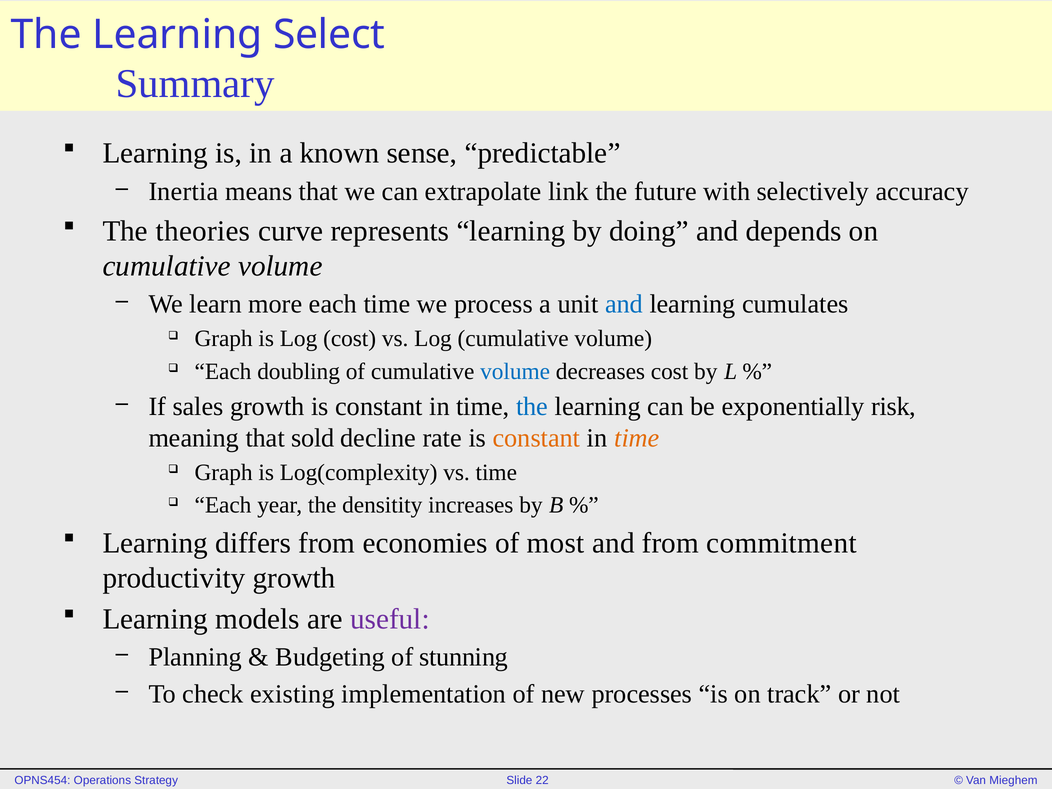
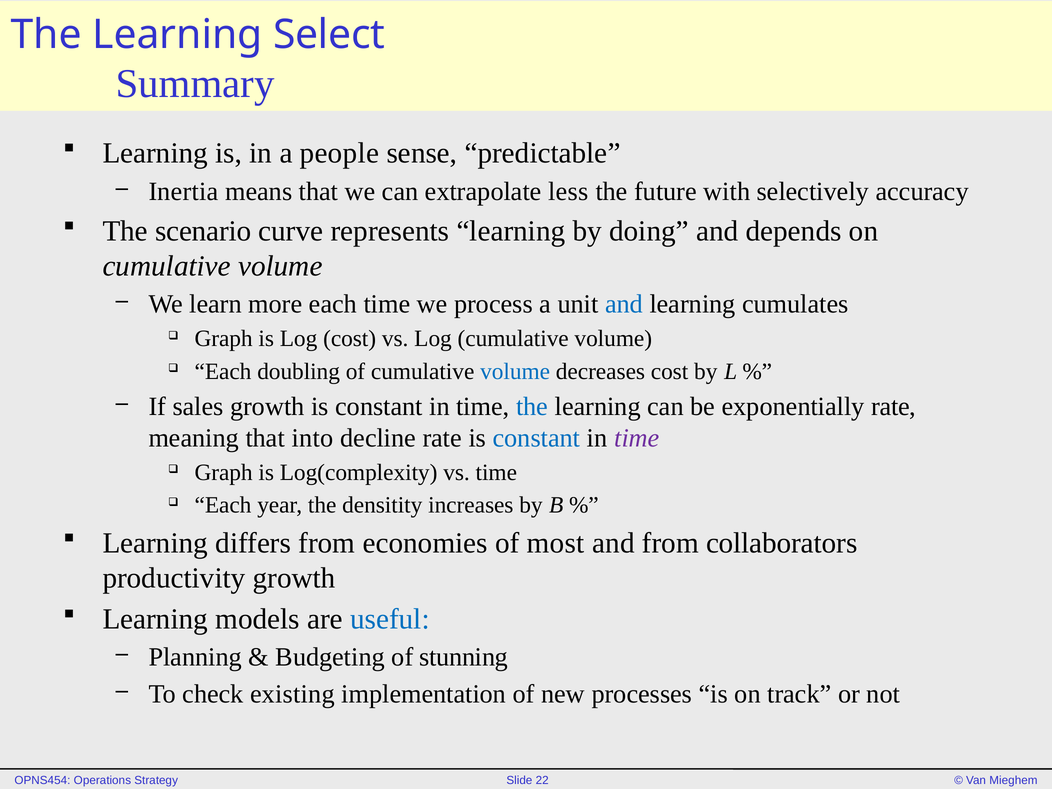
known: known -> people (339, 153)
link: link -> less (568, 191)
theories: theories -> scenario (203, 231)
exponentially risk: risk -> rate (894, 407)
sold: sold -> into (312, 438)
constant colour: orange -> blue (536, 438)
time colour: orange -> purple (637, 438)
commitment: commitment -> collaborators (782, 543)
useful colour: purple -> blue (390, 619)
